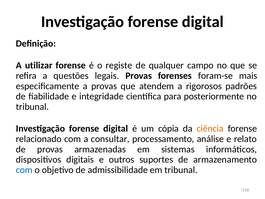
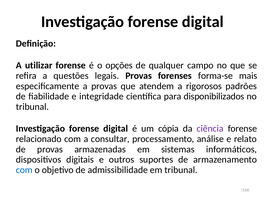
registe: registe -> opções (119, 65)
foram-se: foram-se -> forma-se (215, 76)
posteriormente: posteriormente -> disponibilizados (214, 96)
ciência colour: orange -> purple (210, 128)
